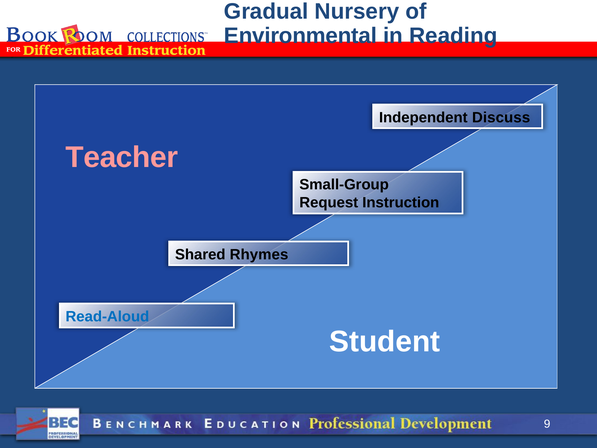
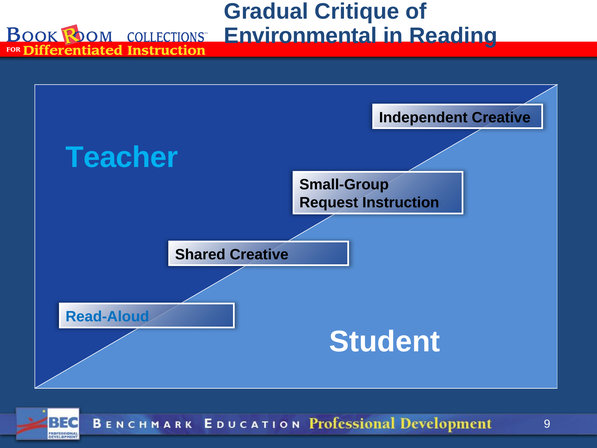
Nursery: Nursery -> Critique (357, 11)
Independent Discuss: Discuss -> Creative (501, 117)
Teacher colour: pink -> light blue (122, 157)
Shared Rhymes: Rhymes -> Creative (259, 254)
